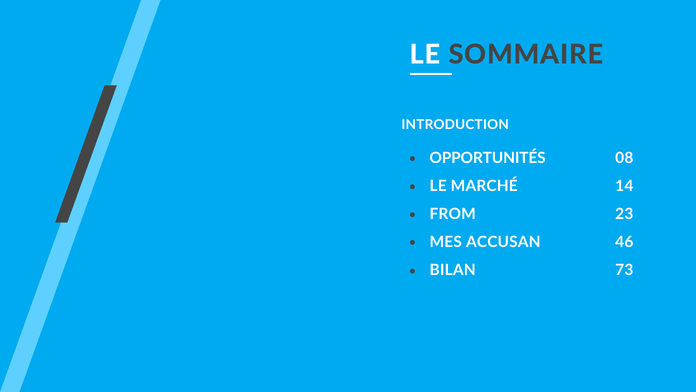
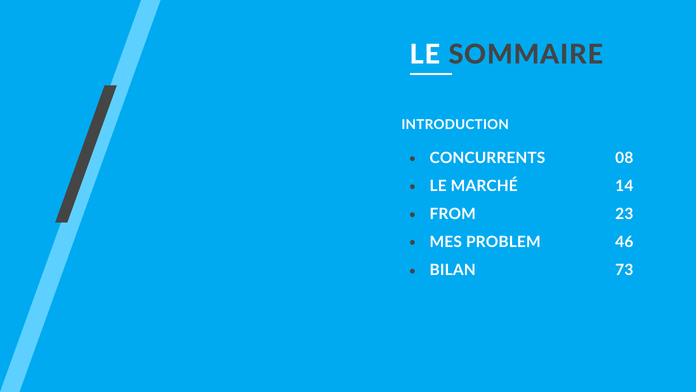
OPPORTUNITÉS: OPPORTUNITÉS -> CONCURRENTS (487, 158)
ACCUSAN: ACCUSAN -> PROBLEM (503, 242)
